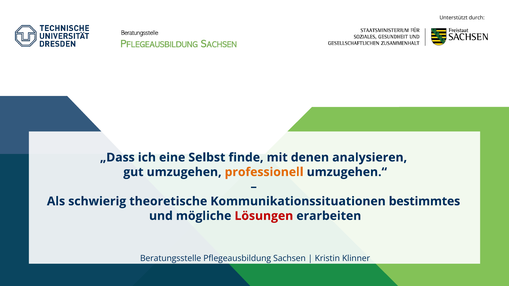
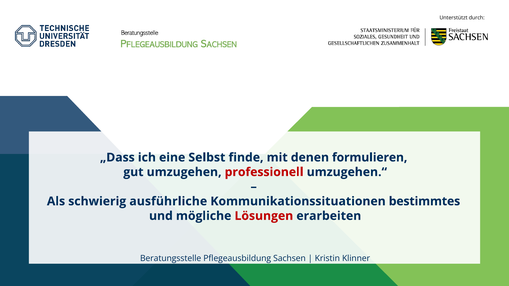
analysieren: analysieren -> formulieren (370, 158)
professionell colour: orange -> red (264, 172)
theoretische: theoretische -> ausführliche (168, 201)
